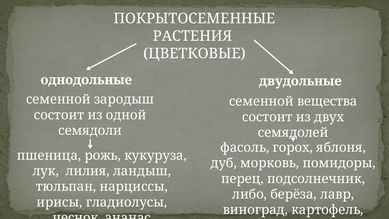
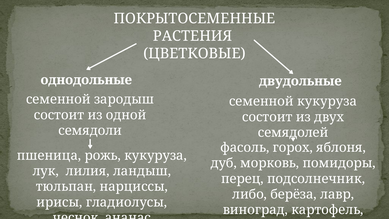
семенной вещества: вещества -> кукуруза (327, 101)
